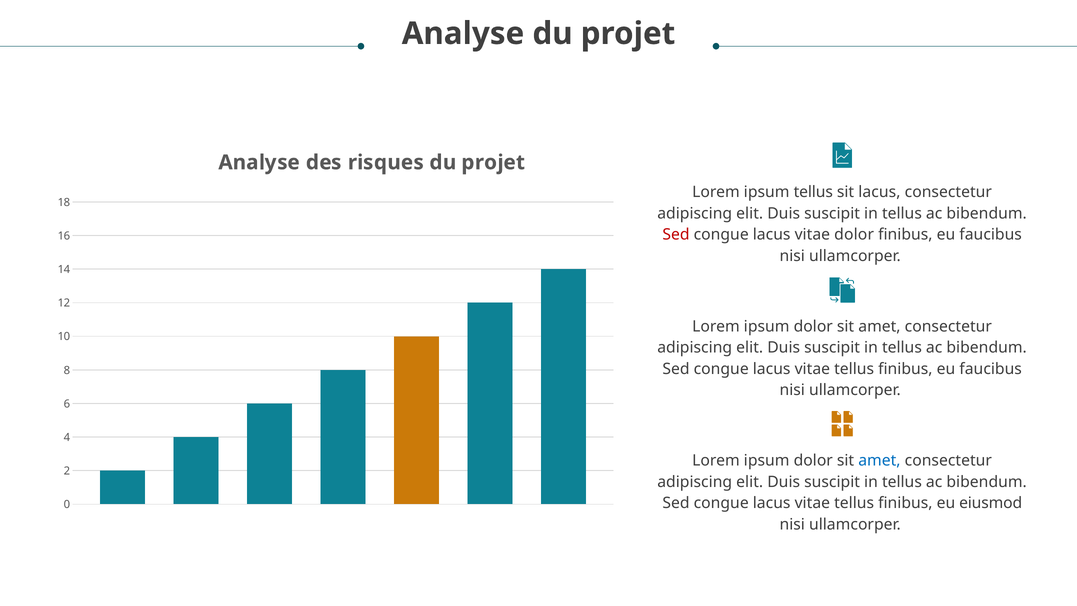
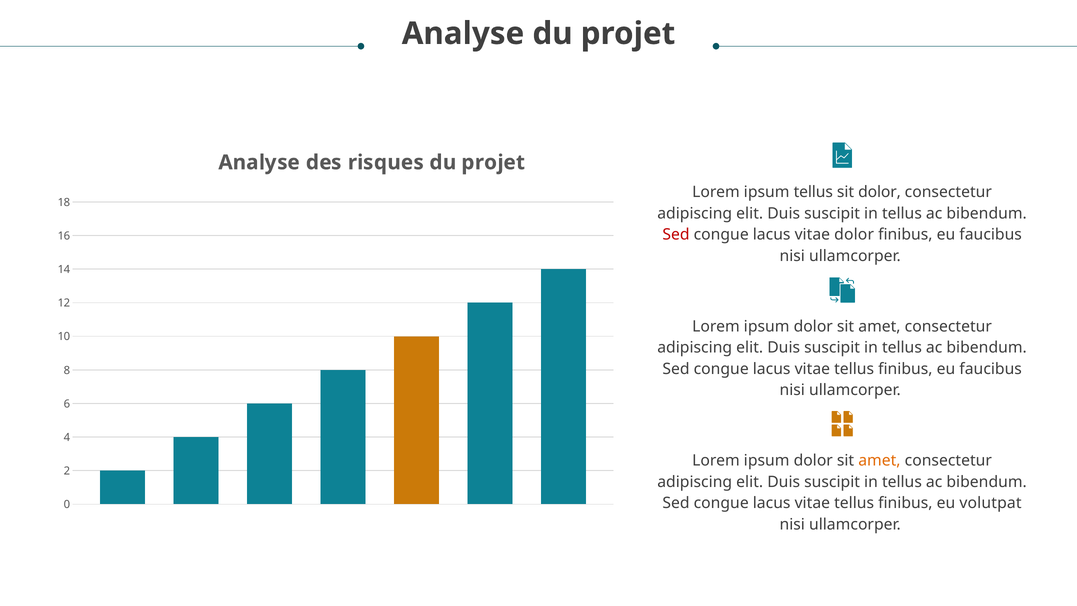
sit lacus: lacus -> dolor (880, 192)
amet colour: blue -> orange (879, 461)
eiusmod: eiusmod -> volutpat (991, 503)
